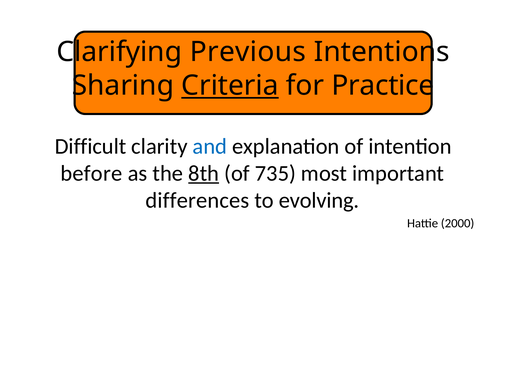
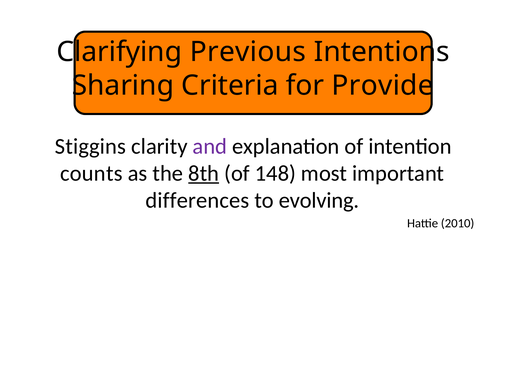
Criteria underline: present -> none (230, 86)
Practice: Practice -> Provide (383, 86)
Difficult: Difficult -> Stiggins (90, 146)
and colour: blue -> purple (210, 146)
before: before -> counts (91, 174)
735: 735 -> 148 (275, 174)
2000: 2000 -> 2010 (458, 224)
